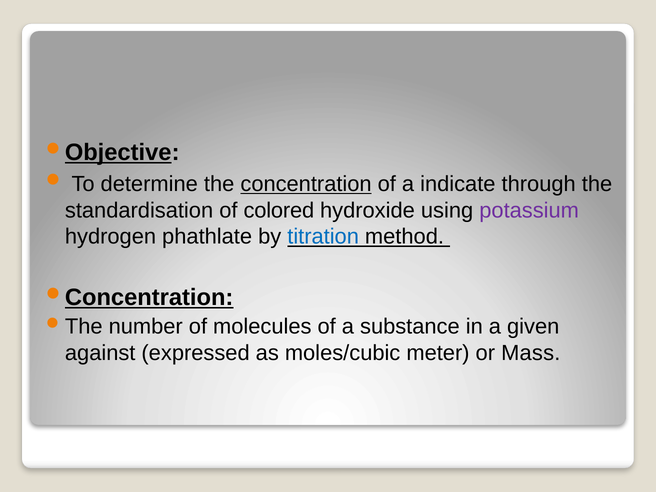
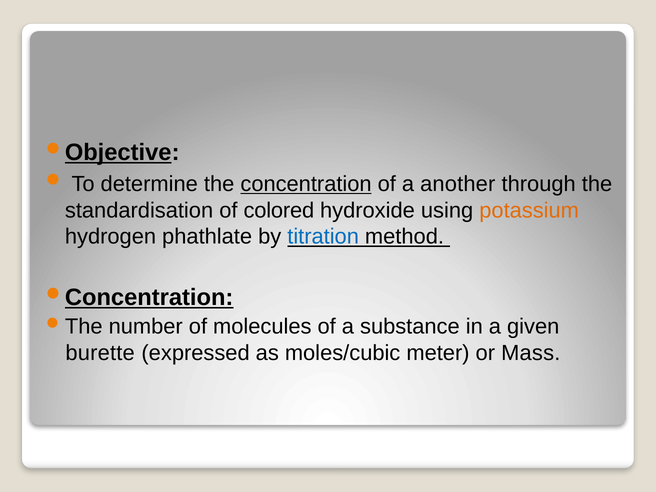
indicate: indicate -> another (458, 184)
potassium colour: purple -> orange (529, 210)
against: against -> burette (100, 353)
